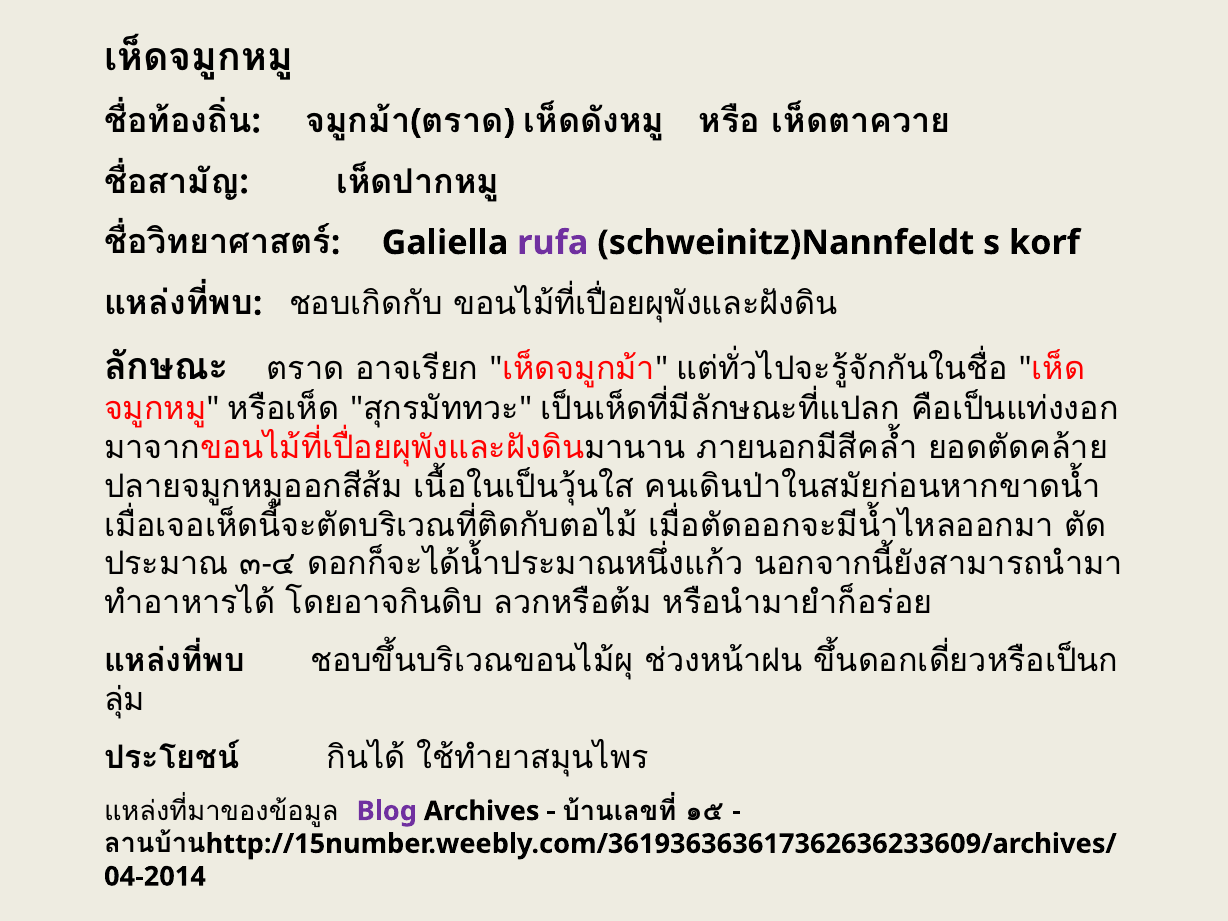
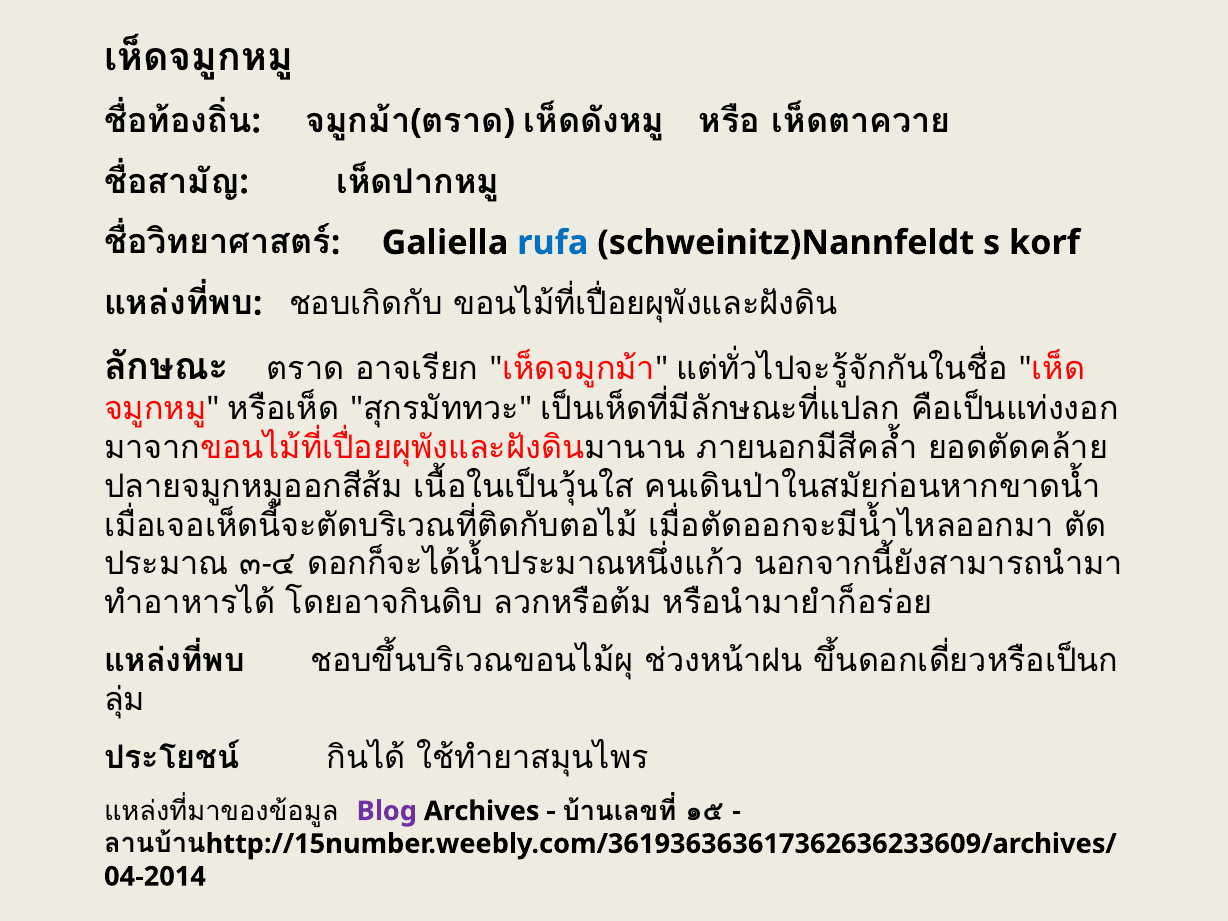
rufa colour: purple -> blue (553, 243)
